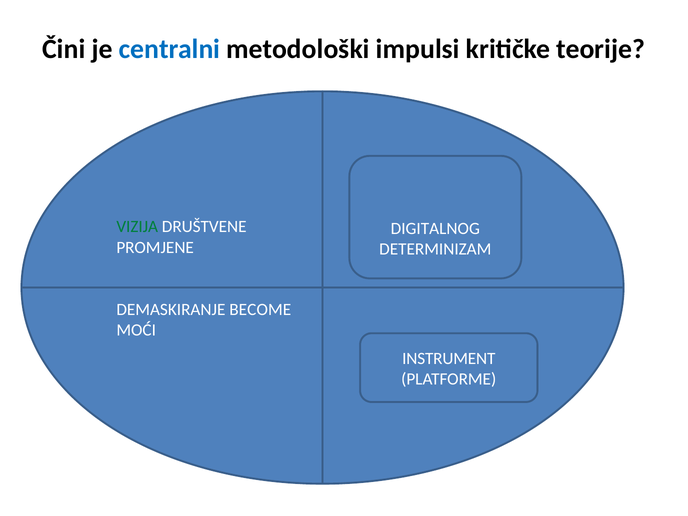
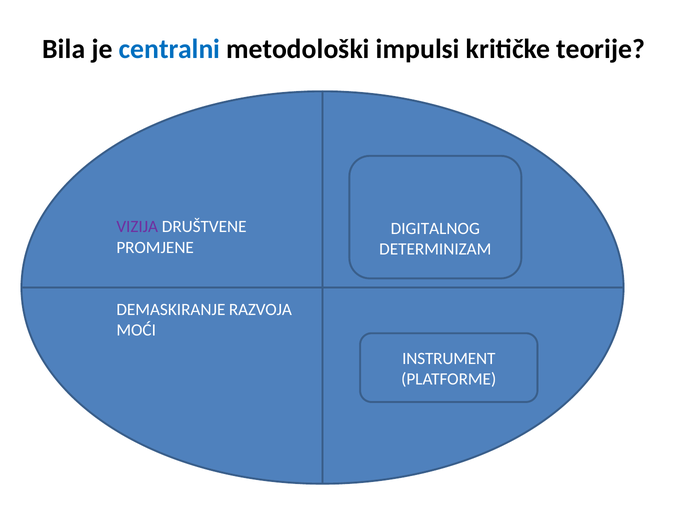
Čini: Čini -> Bila (64, 49)
VIZIJA colour: green -> purple (137, 227)
BECOME: BECOME -> RAZVOJA (260, 309)
